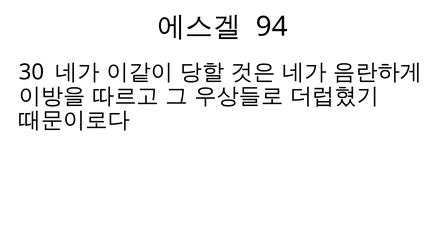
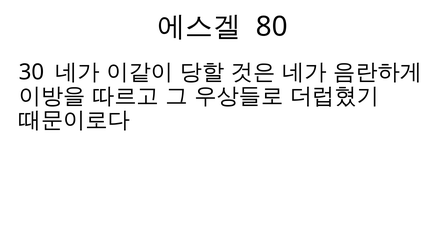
94: 94 -> 80 (272, 27)
